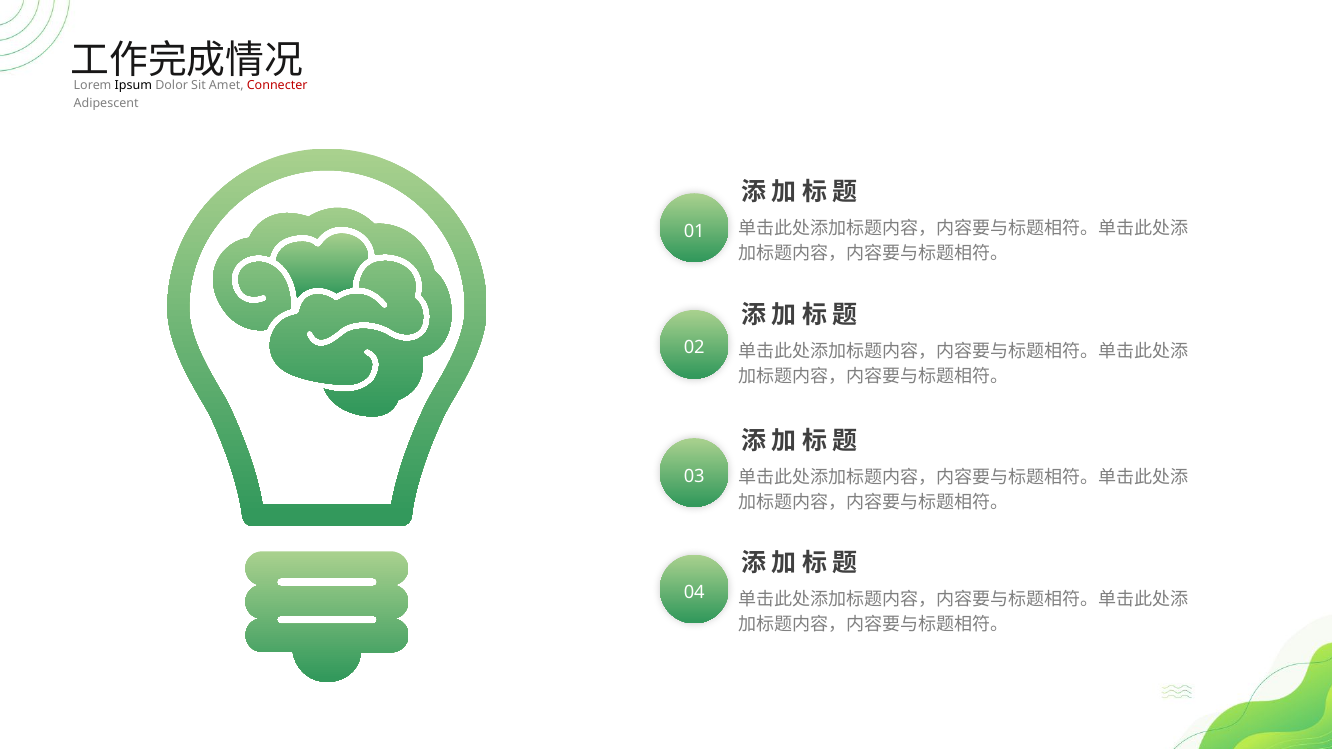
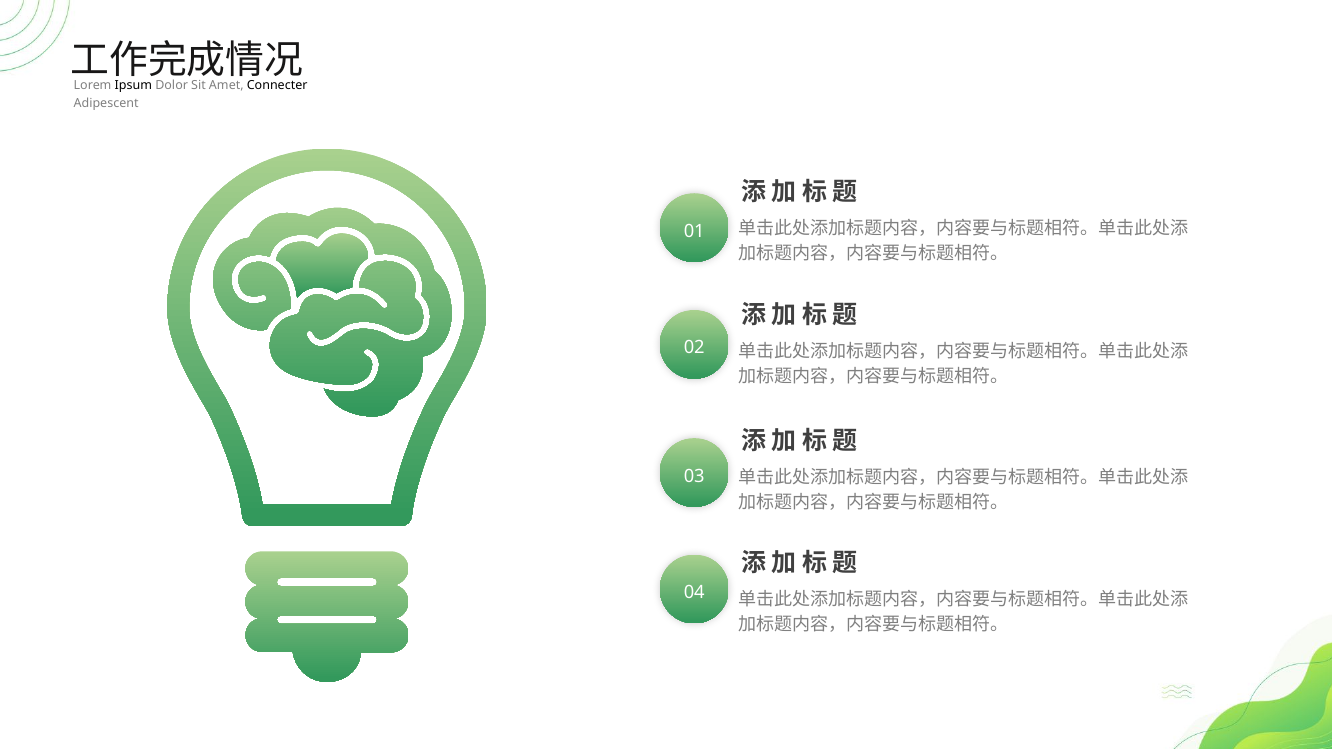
Connecter colour: red -> black (277, 86)
